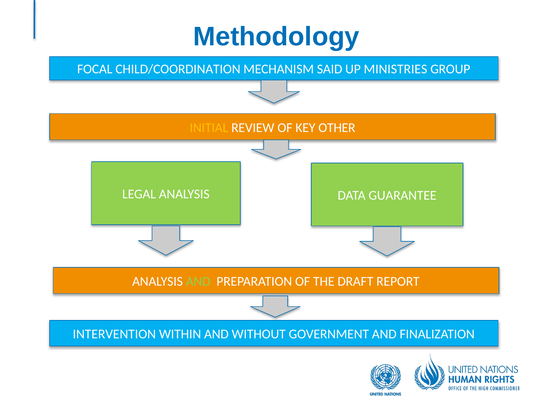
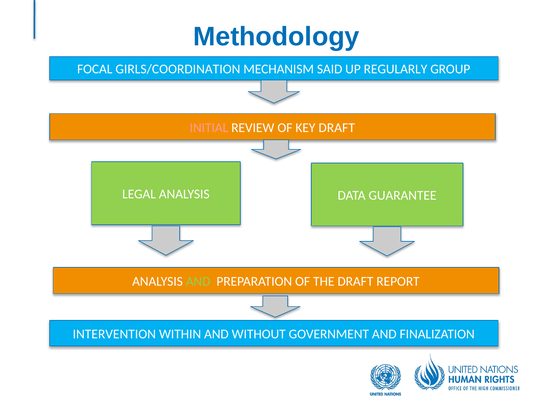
CHILD/COORDINATION: CHILD/COORDINATION -> GIRLS/COORDINATION (178, 69)
MINISTRIES: MINISTRIES -> REGULARLY (396, 69)
INITIAL colour: yellow -> pink (209, 127)
KEY OTHER: OTHER -> DRAFT (337, 127)
